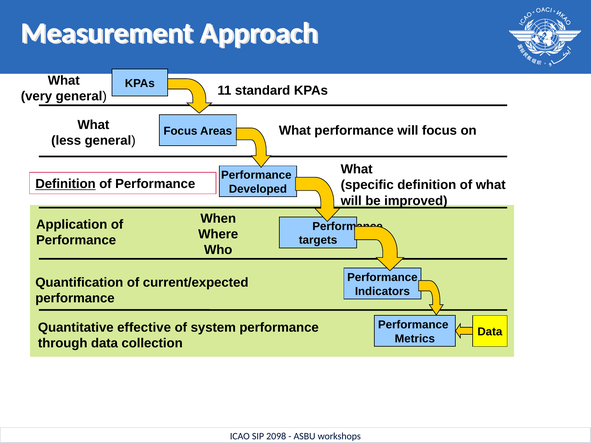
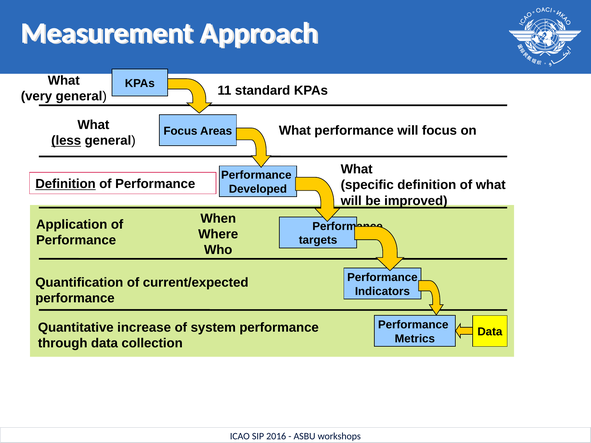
less underline: none -> present (66, 141)
effective: effective -> increase (144, 328)
2098: 2098 -> 2016 (276, 436)
